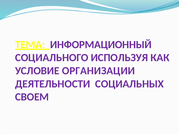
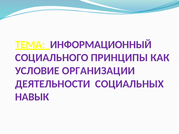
ИСПОЛЬЗУЯ: ИСПОЛЬЗУЯ -> ПРИНЦИПЫ (119, 58)
СВОЕМ: СВОЕМ -> НАВЫК (32, 97)
